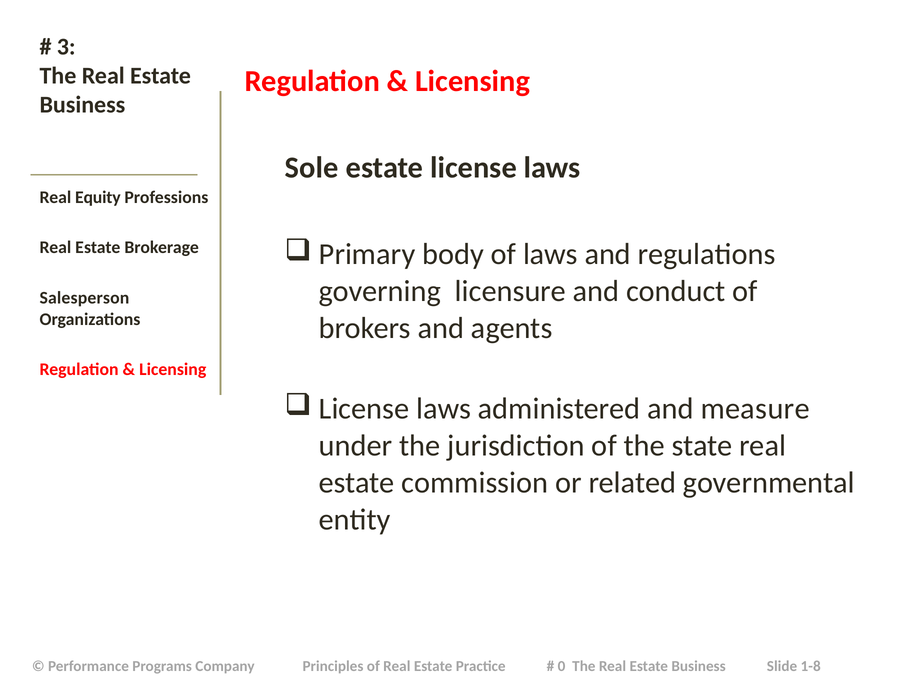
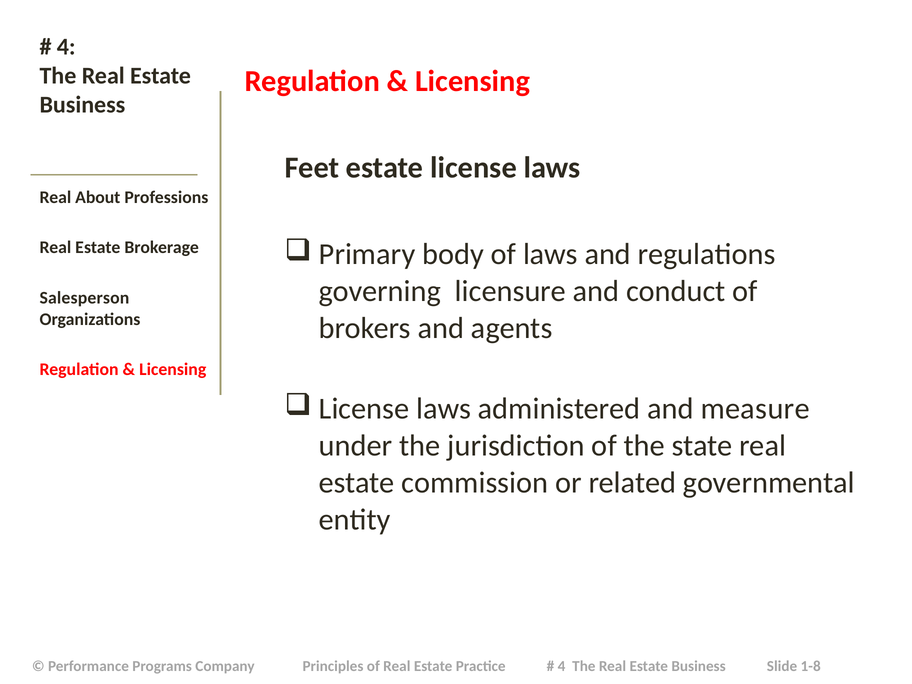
3: 3 -> 4 (66, 47)
Sole: Sole -> Feet (312, 168)
Equity: Equity -> About (98, 197)
0: 0 -> 4 (561, 666)
